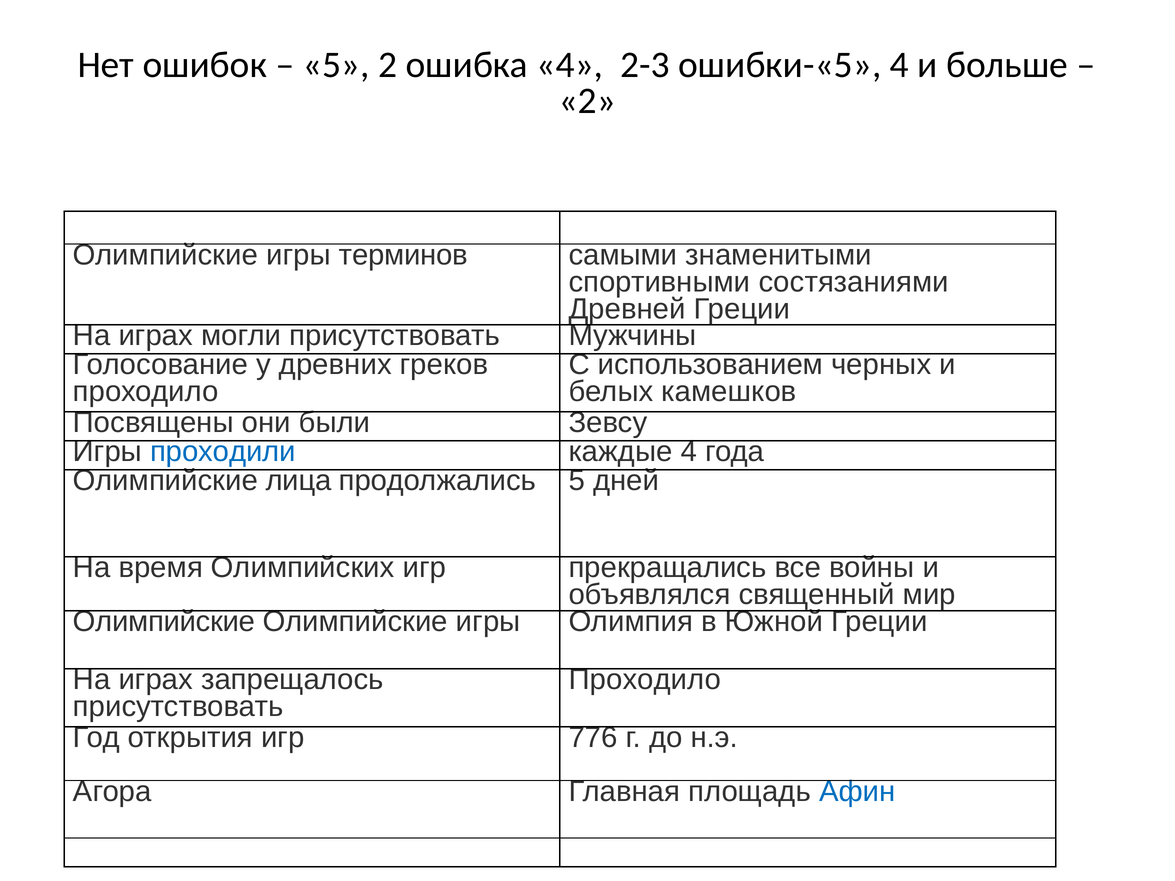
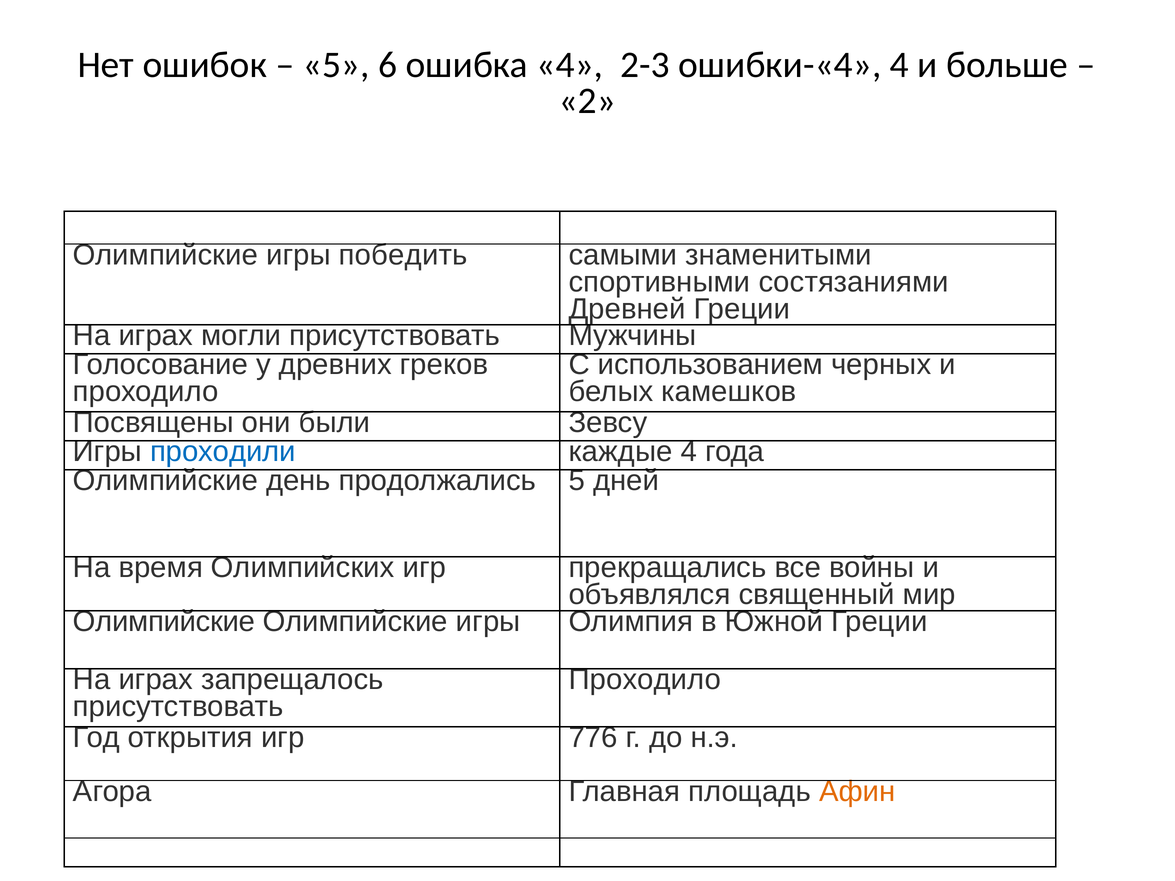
5 2: 2 -> 6 (388, 65)
ошибки-«5: ошибки-«5 -> ошибки-«4 (780, 65)
терминов: терминов -> победить (403, 255)
лица: лица -> день (298, 481)
Афин colour: blue -> orange (857, 792)
